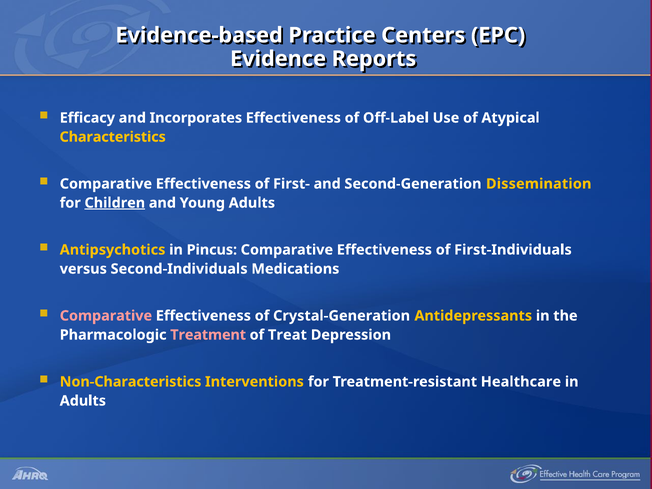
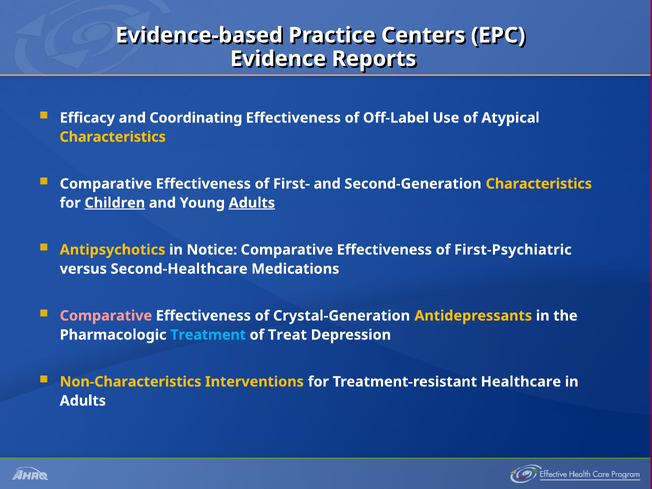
Incorporates: Incorporates -> Coordinating (196, 118)
Second-Generation Dissemination: Dissemination -> Characteristics (539, 184)
Adults underline: none -> present (252, 203)
Pincus: Pincus -> Notice (212, 250)
First-Individuals: First-Individuals -> First-Psychiatric (513, 250)
Second-Individuals: Second-Individuals -> Second-Healthcare (179, 269)
Treatment colour: pink -> light blue (208, 335)
